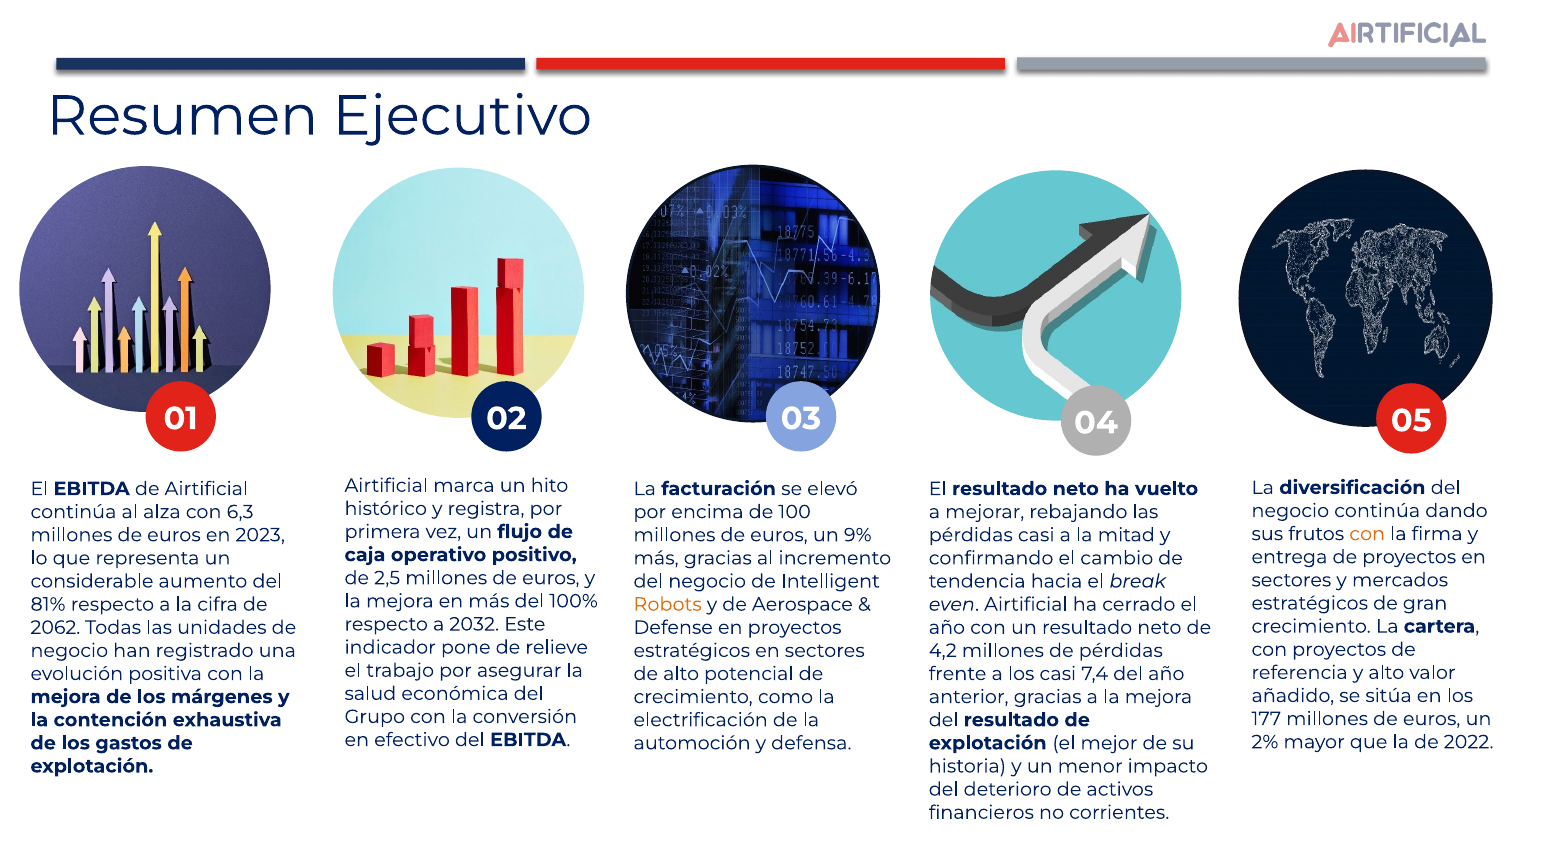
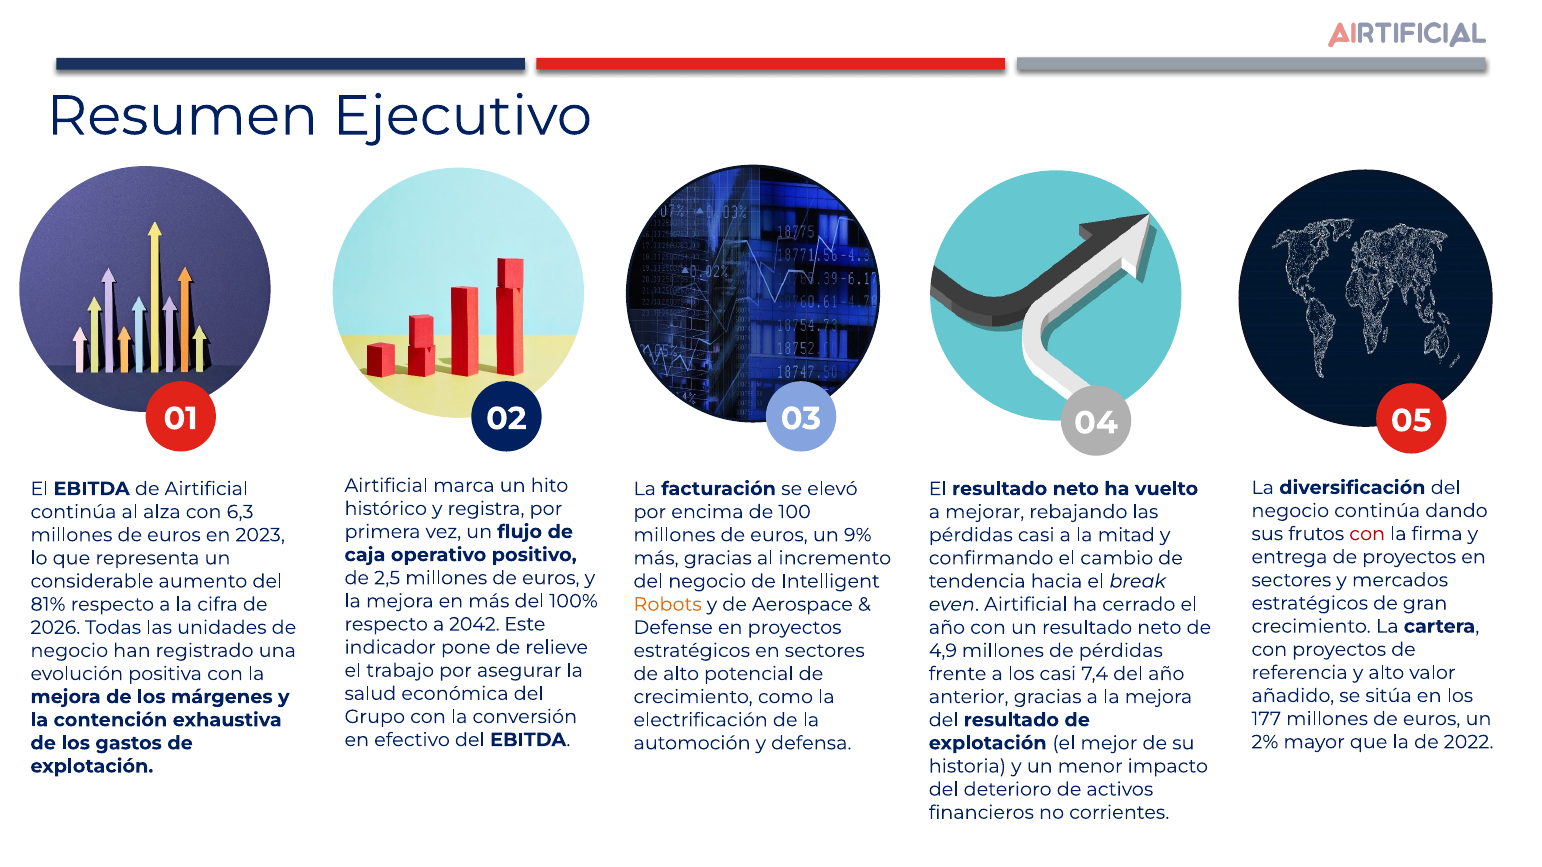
con colour: orange -> red (1367, 534)
2032: 2032 -> 2042 (474, 624)
2062: 2062 -> 2026 (55, 628)
4,2: 4,2 -> 4,9 (943, 651)
